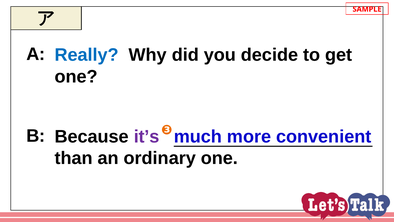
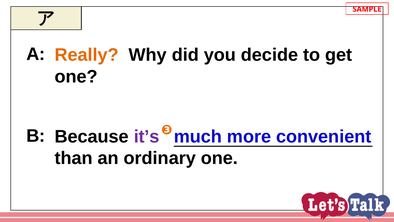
Really colour: blue -> orange (87, 55)
